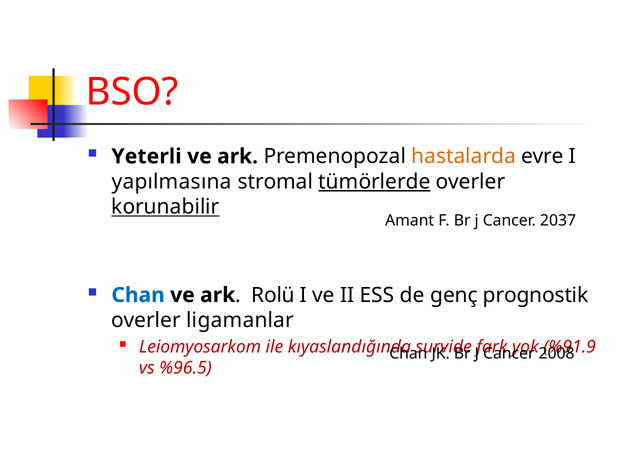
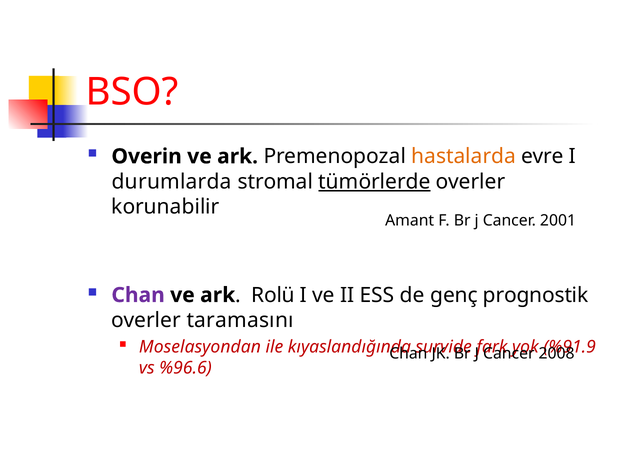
Yeterli: Yeterli -> Overin (147, 156)
yapılmasına: yapılmasına -> durumlarda (172, 181)
korunabilir underline: present -> none (165, 207)
2037: 2037 -> 2001 (558, 220)
Chan colour: blue -> purple (138, 295)
ligamanlar: ligamanlar -> taramasını (240, 320)
Leiomyosarkom: Leiomyosarkom -> Moselasyondan (200, 346)
%96.5: %96.5 -> %96.6 (185, 367)
